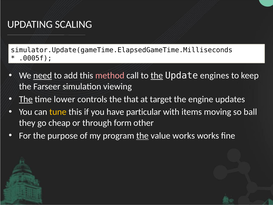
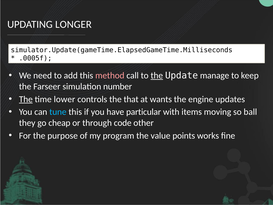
SCALING: SCALING -> LONGER (73, 24)
need underline: present -> none (43, 75)
engines: engines -> manage (215, 75)
viewing: viewing -> number (118, 86)
target: target -> wants (161, 99)
tune colour: yellow -> light blue (58, 112)
form: form -> code (123, 123)
the underline: present -> none (142, 135)
value works: works -> points (184, 135)
